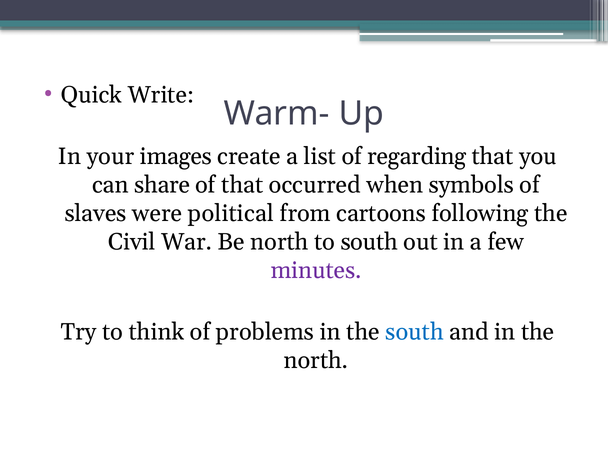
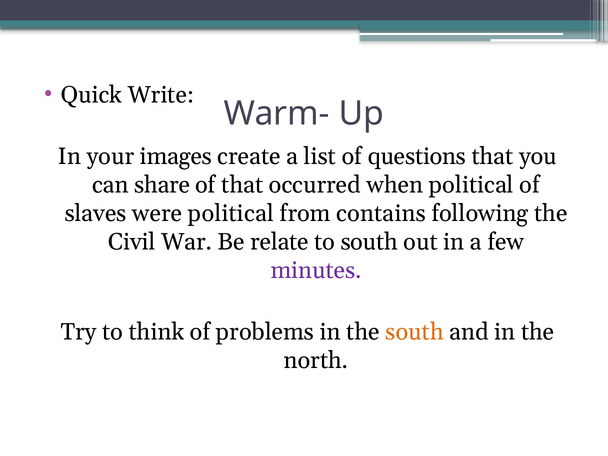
regarding: regarding -> questions (417, 157)
when symbols: symbols -> political (471, 185)
cartoons: cartoons -> contains (381, 213)
Be north: north -> relate (280, 242)
south colour: blue -> orange (415, 332)
